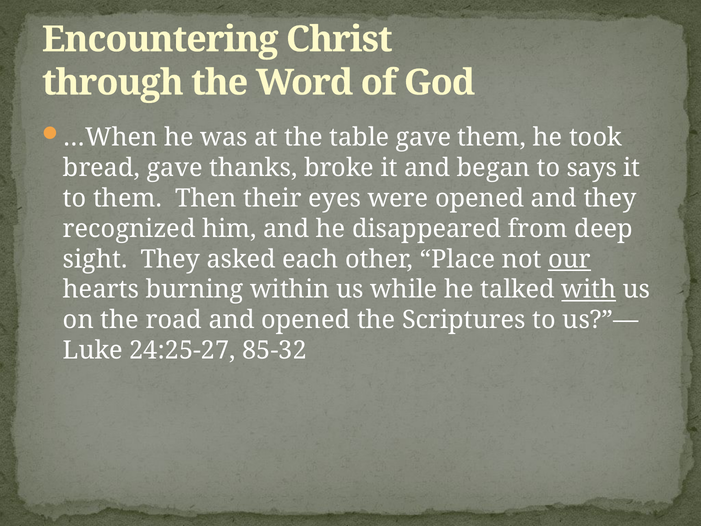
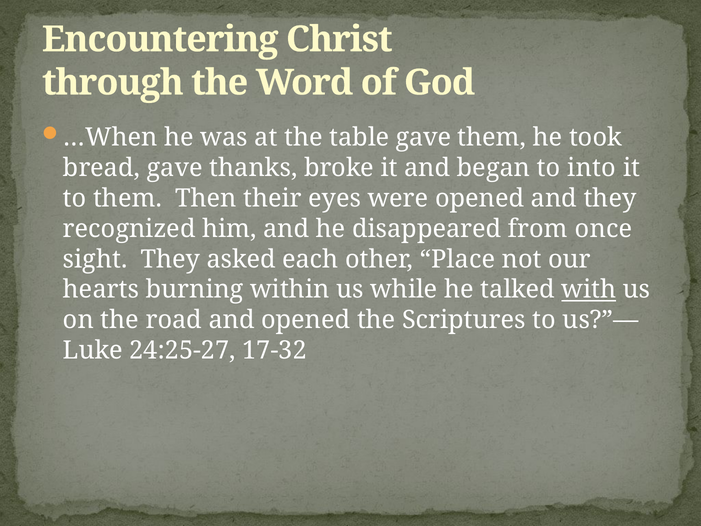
says: says -> into (592, 168)
deep: deep -> once (604, 229)
our underline: present -> none (570, 259)
85-32: 85-32 -> 17-32 (274, 350)
